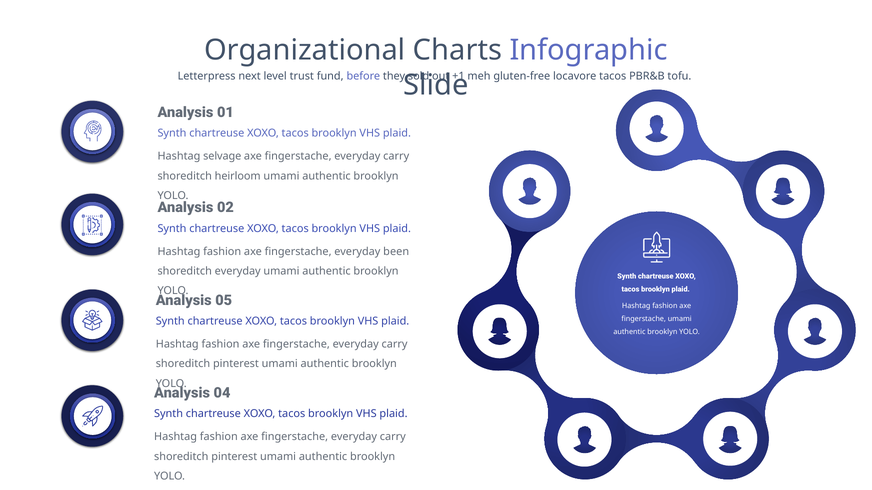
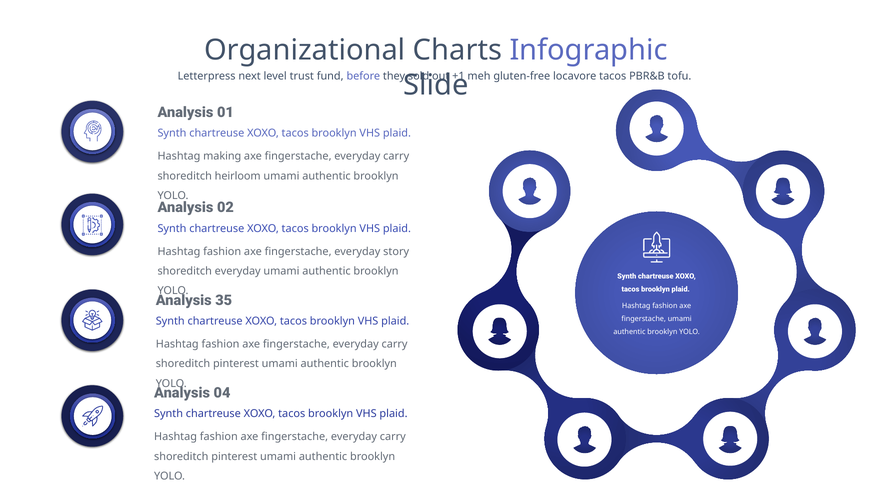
selvage: selvage -> making (222, 157)
been: been -> story (396, 252)
05: 05 -> 35 (224, 301)
